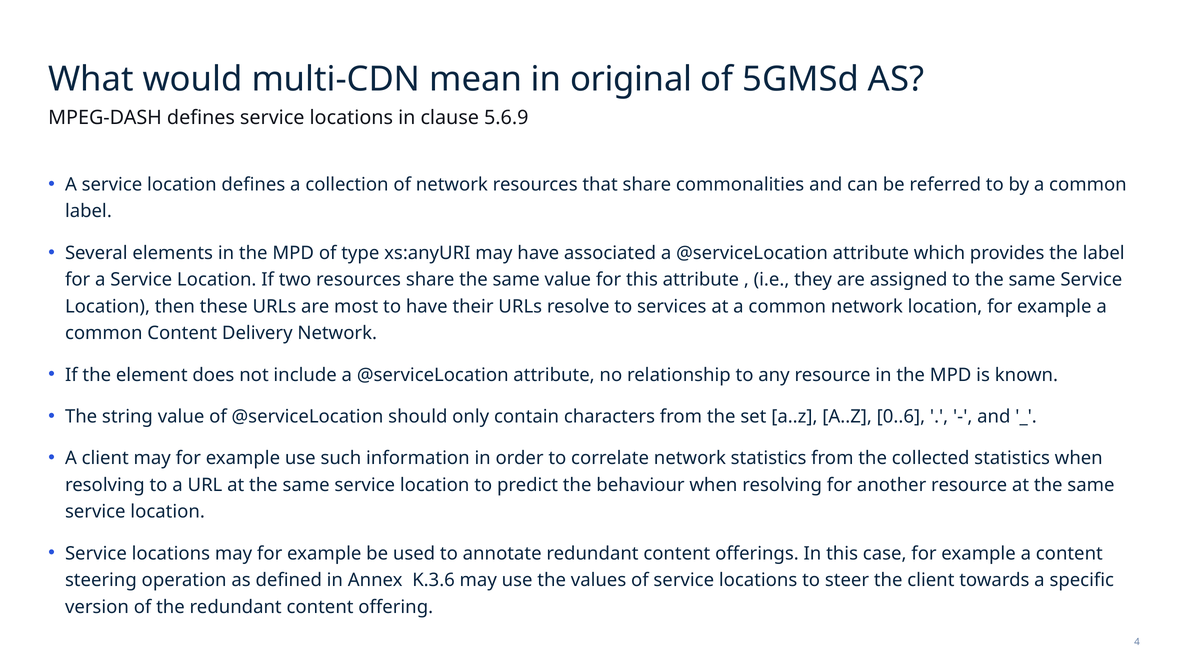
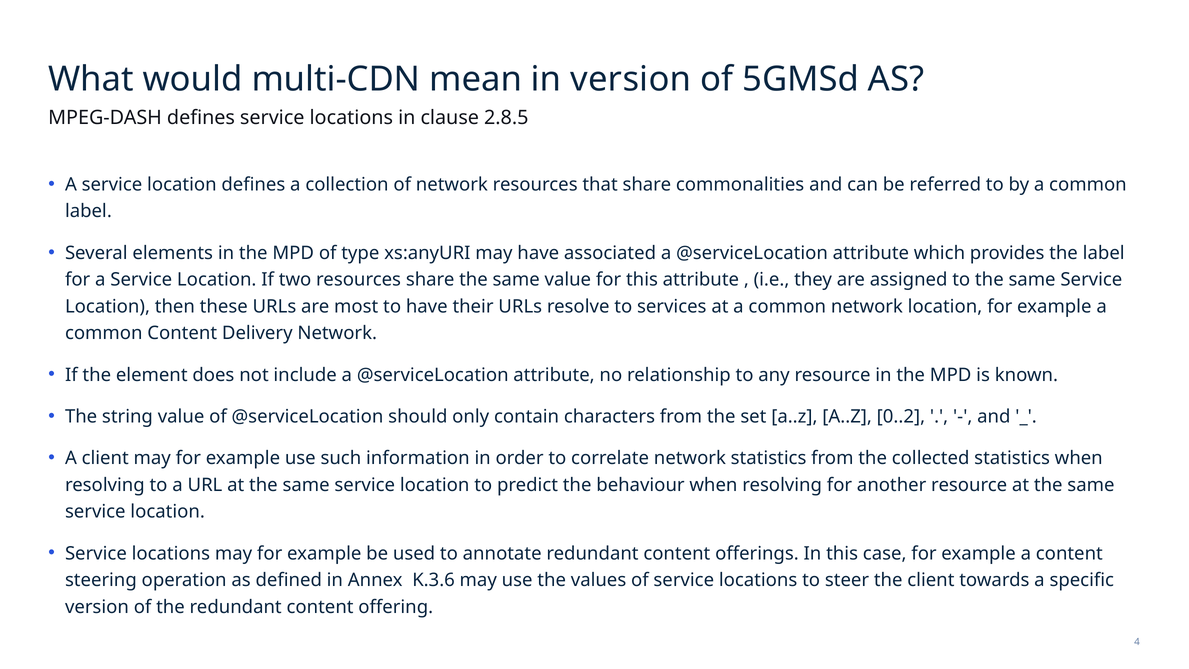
in original: original -> version (631, 79)
5.6.9: 5.6.9 -> 2.8.5 (506, 118)
0..6: 0..6 -> 0..2 (901, 416)
